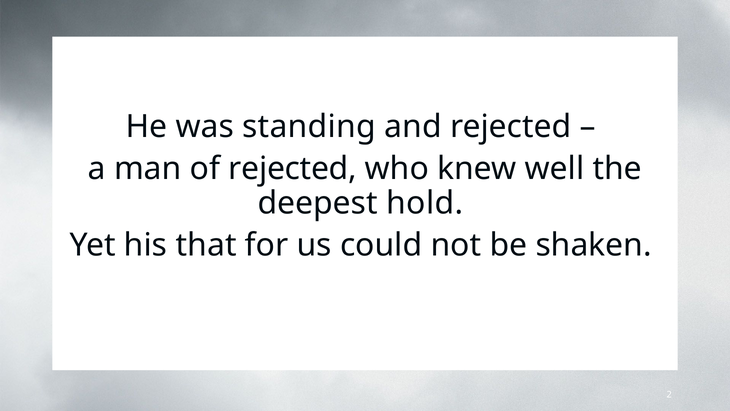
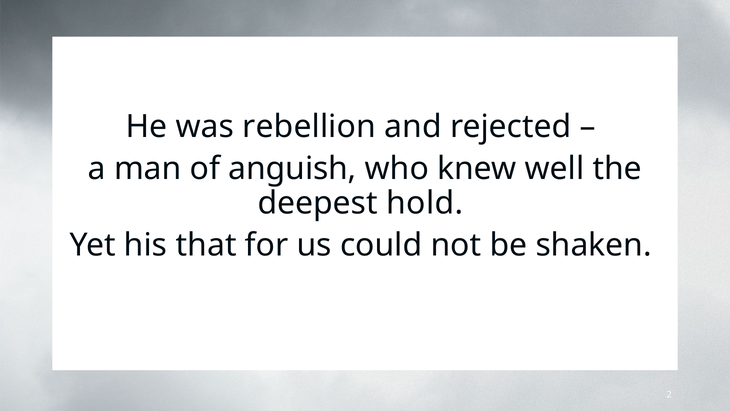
standing: standing -> rebellion (309, 126)
of rejected: rejected -> anguish (292, 169)
